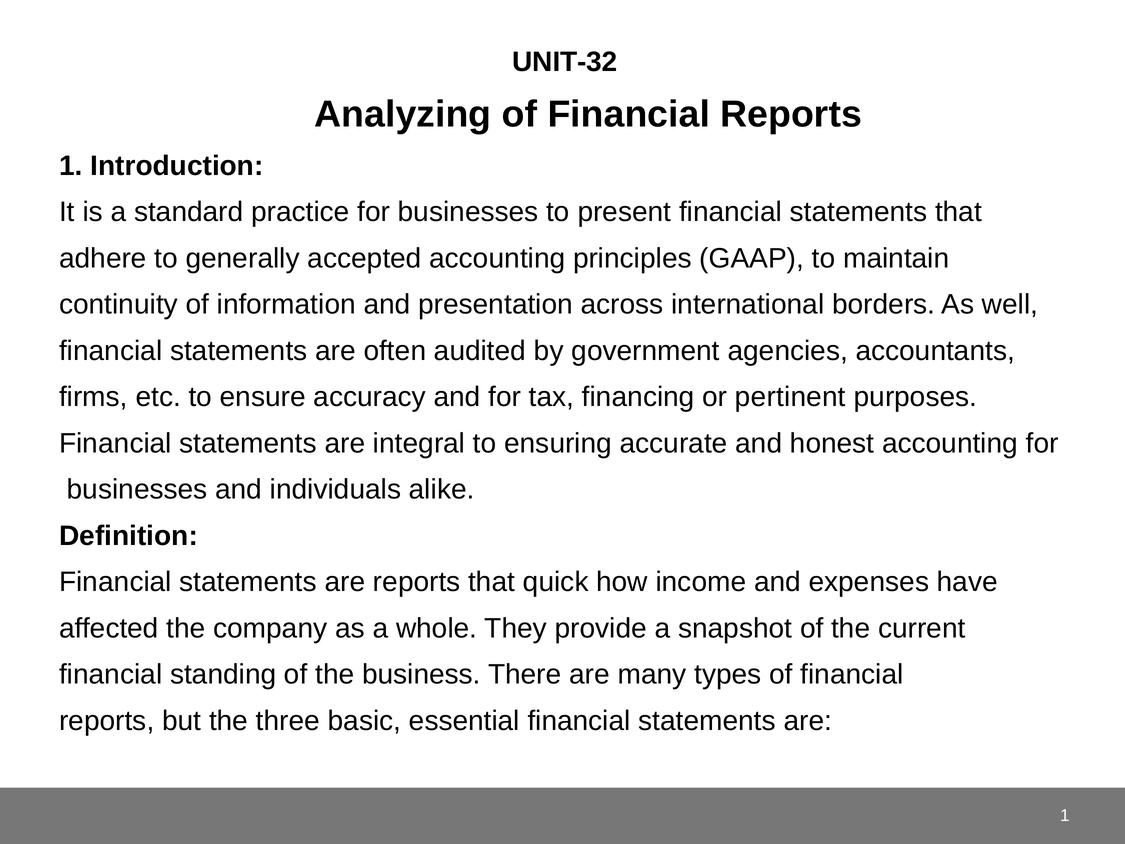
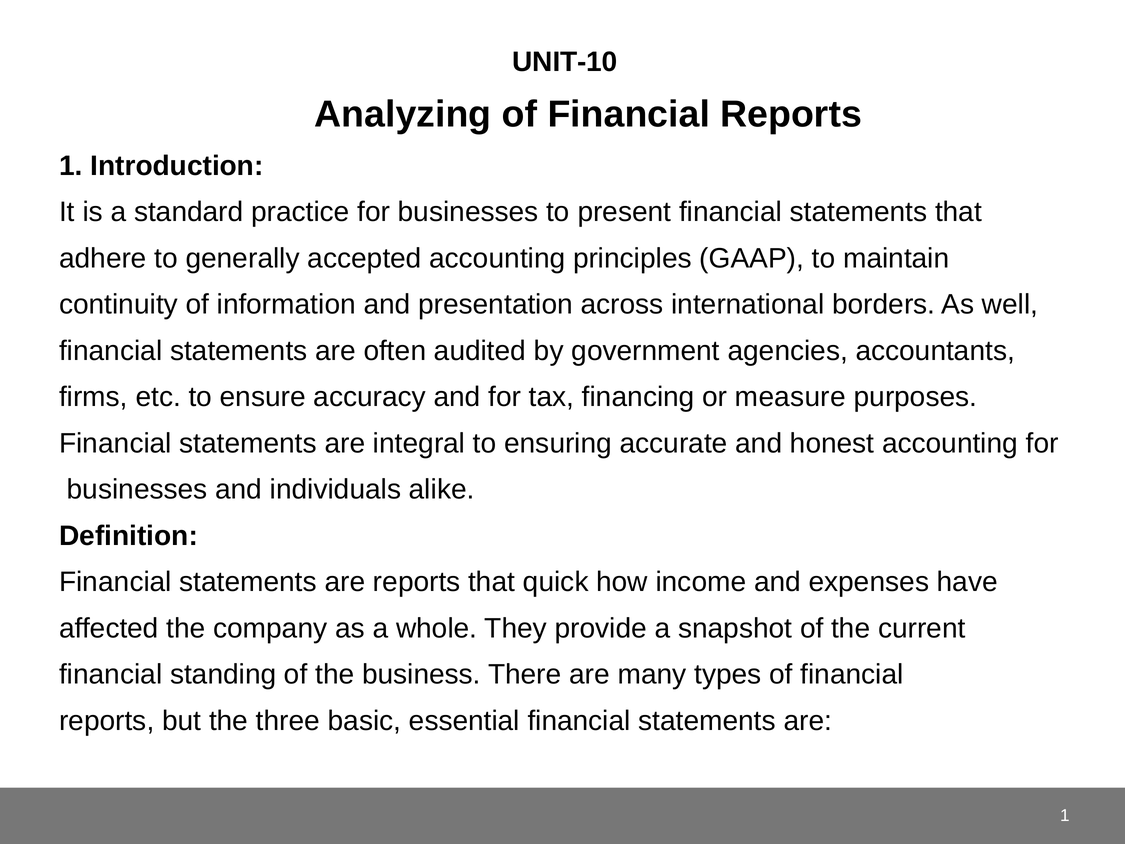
UNIT-32: UNIT-32 -> UNIT-10 (565, 62)
pertinent: pertinent -> measure (790, 397)
